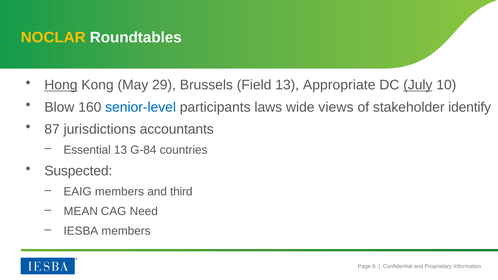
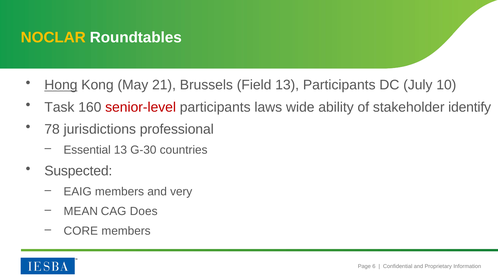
29: 29 -> 21 (164, 85)
13 Appropriate: Appropriate -> Participants (339, 85)
July underline: present -> none (418, 85)
Blow: Blow -> Task (59, 107)
senior-level colour: blue -> red (141, 107)
views: views -> ability (336, 107)
87: 87 -> 78 (52, 129)
accountants: accountants -> professional (177, 129)
G-84: G-84 -> G-30 (143, 150)
third: third -> very (181, 192)
Need: Need -> Does (144, 212)
IESBA: IESBA -> CORE (81, 231)
